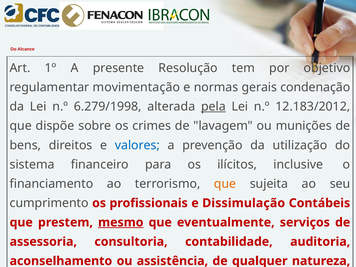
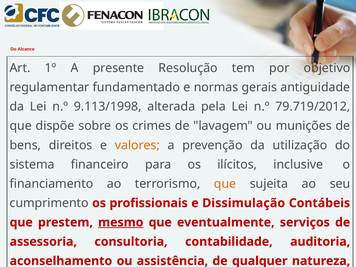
movimentação: movimentação -> fundamentado (136, 87)
condenação: condenação -> antiguidade (315, 87)
6.279/1998: 6.279/1998 -> 9.113/1998 (108, 107)
pela underline: present -> none (213, 107)
12.183/2012: 12.183/2012 -> 79.719/2012 (313, 107)
valores colour: blue -> orange (137, 145)
